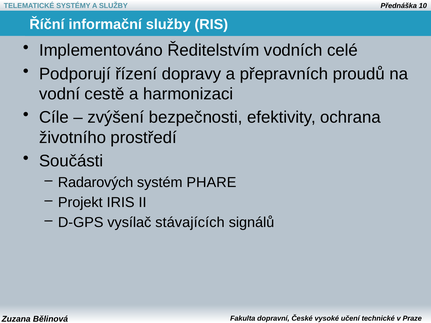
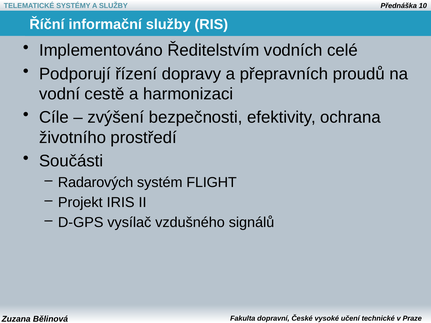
PHARE: PHARE -> FLIGHT (212, 183)
stávajících: stávajících -> vzdušného (190, 223)
